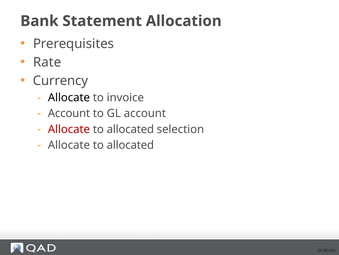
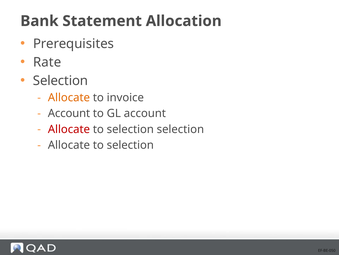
Currency: Currency -> Selection (61, 81)
Allocate colour: black -> orange (69, 97)
allocated: allocated -> selection (130, 129)
allocated: allocated -> selection (130, 145)
